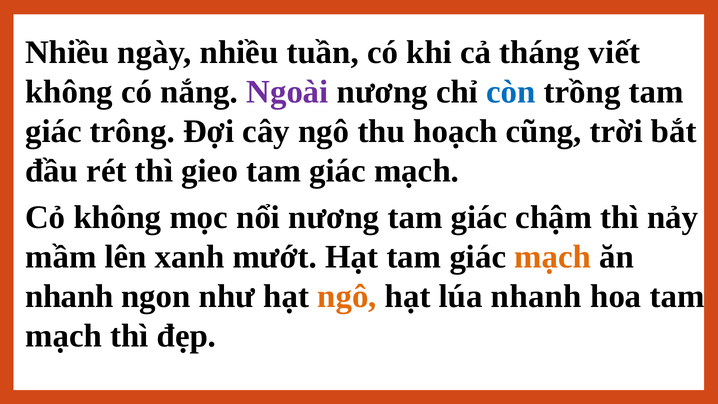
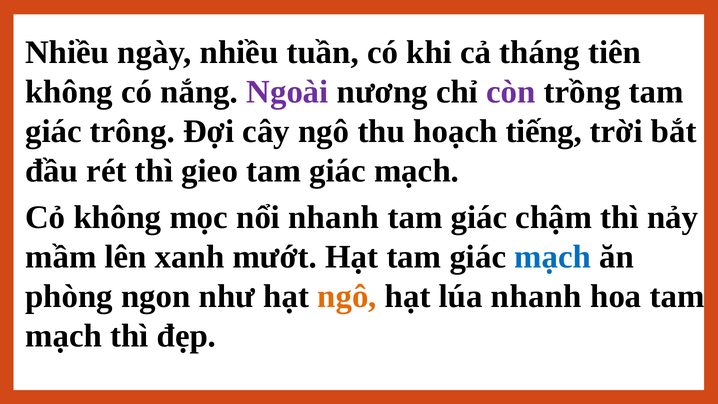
viết: viết -> tiên (615, 52)
còn colour: blue -> purple (511, 92)
cũng: cũng -> tiếng (544, 131)
nổi nương: nương -> nhanh (334, 217)
mạch colour: orange -> blue (553, 257)
nhanh: nhanh -> phòng (69, 296)
